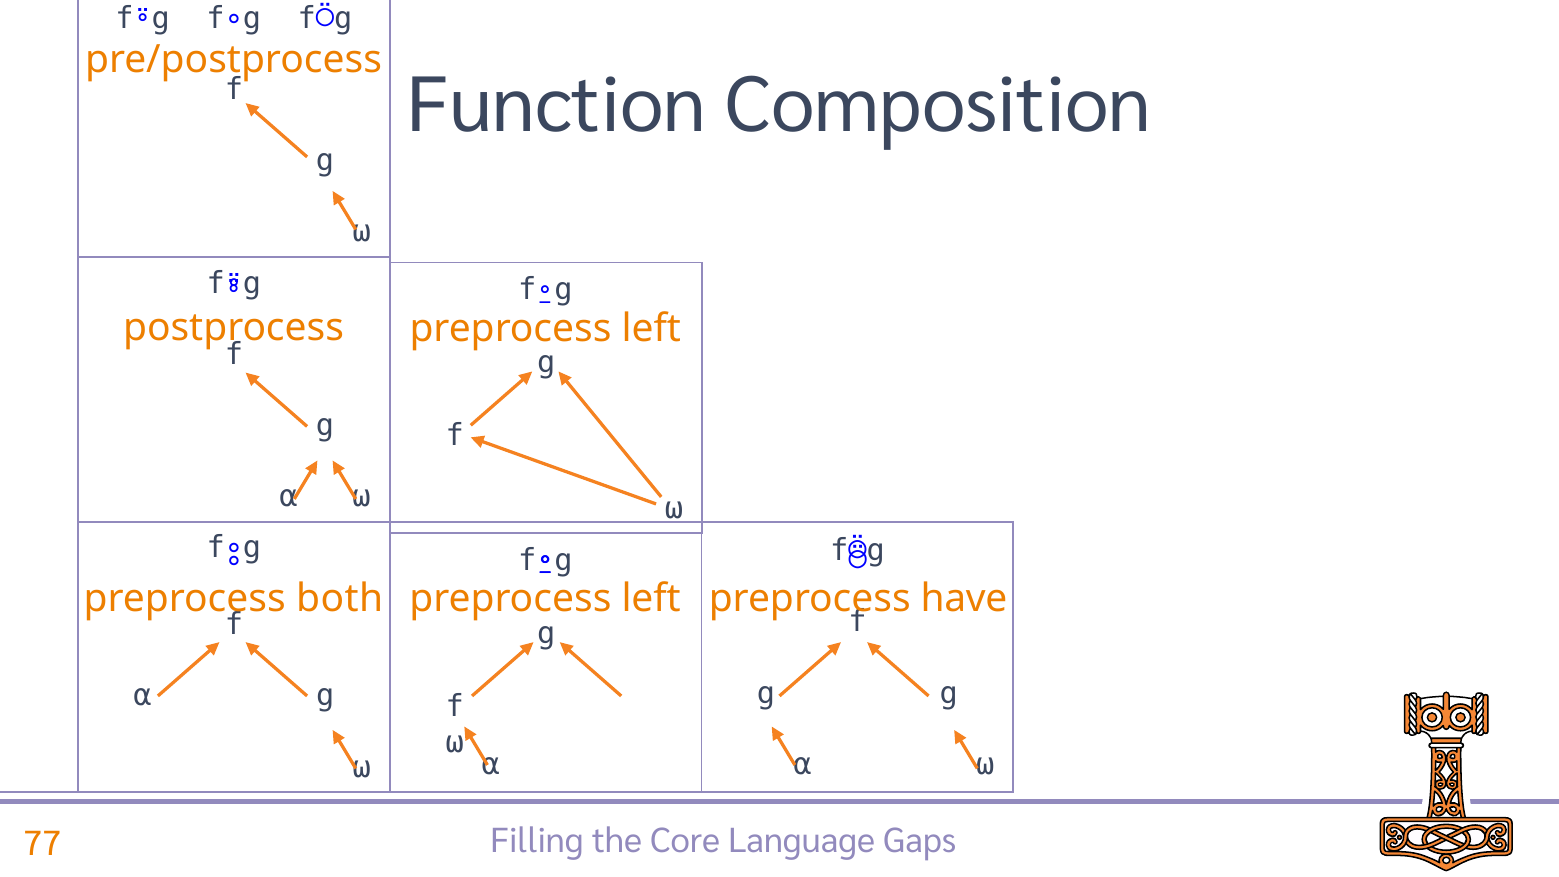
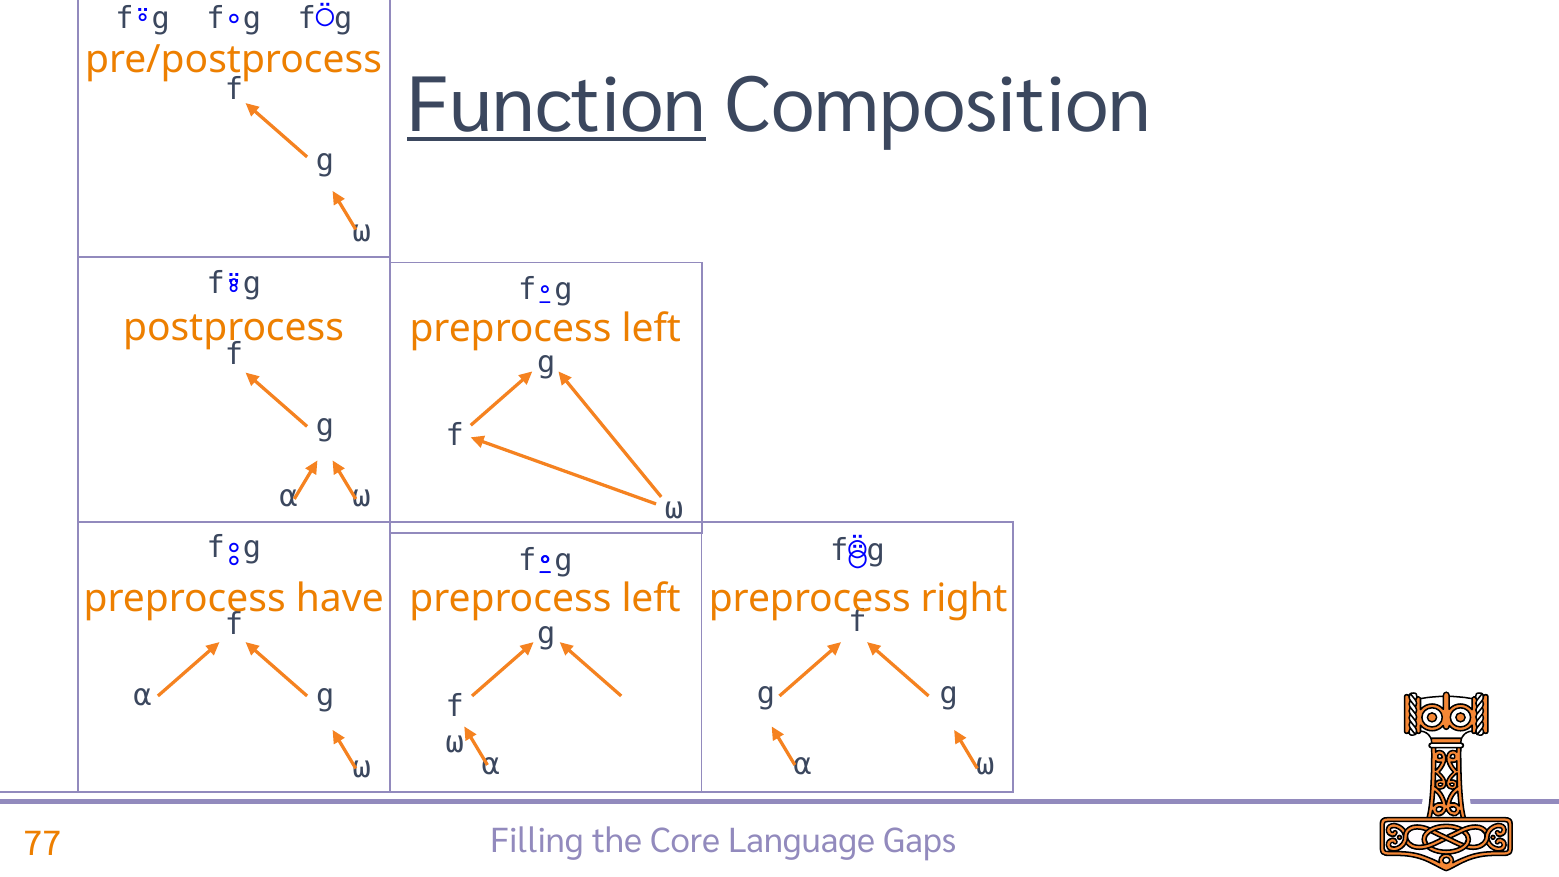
Function underline: none -> present (556, 105)
both: both -> have (340, 598)
have: have -> right (964, 598)
